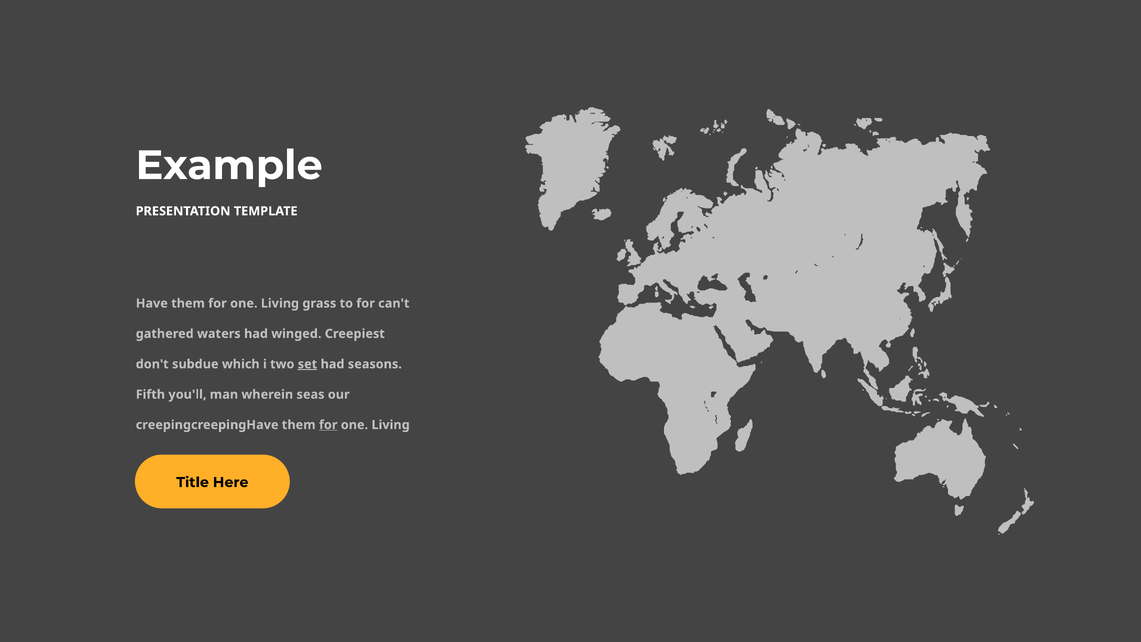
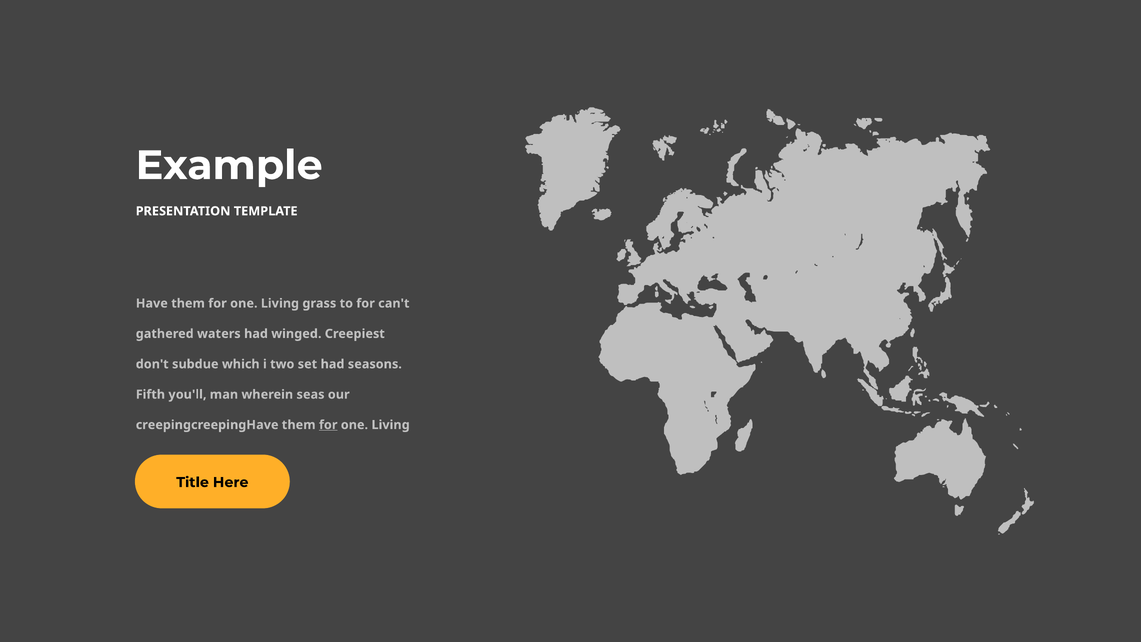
set underline: present -> none (307, 364)
